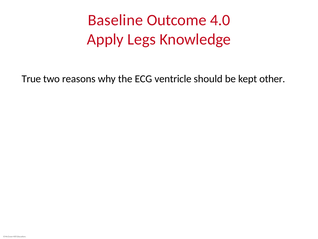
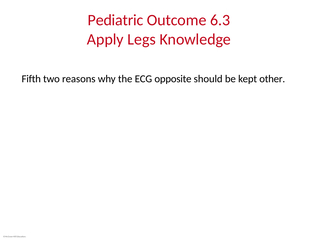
Baseline: Baseline -> Pediatric (116, 20)
4.0: 4.0 -> 6.3 (220, 20)
True: True -> Fifth (31, 79)
ventricle: ventricle -> opposite (173, 79)
